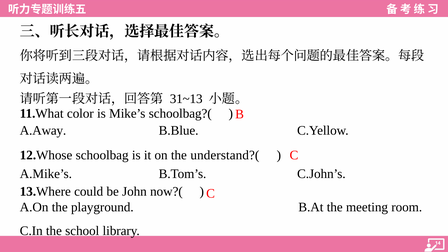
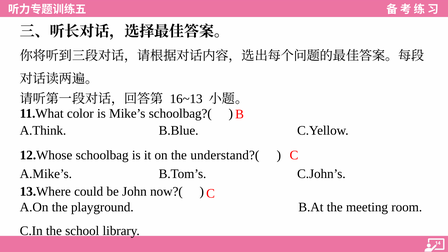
31~13: 31~13 -> 16~13 (186, 99)
A.Away: A.Away -> A.Think (43, 131)
